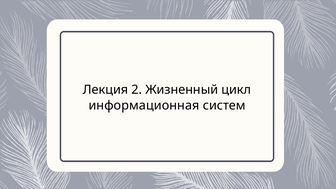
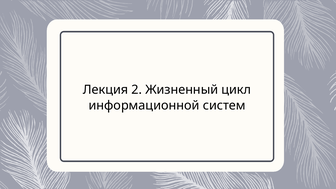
информационная: информационная -> информационной (144, 105)
